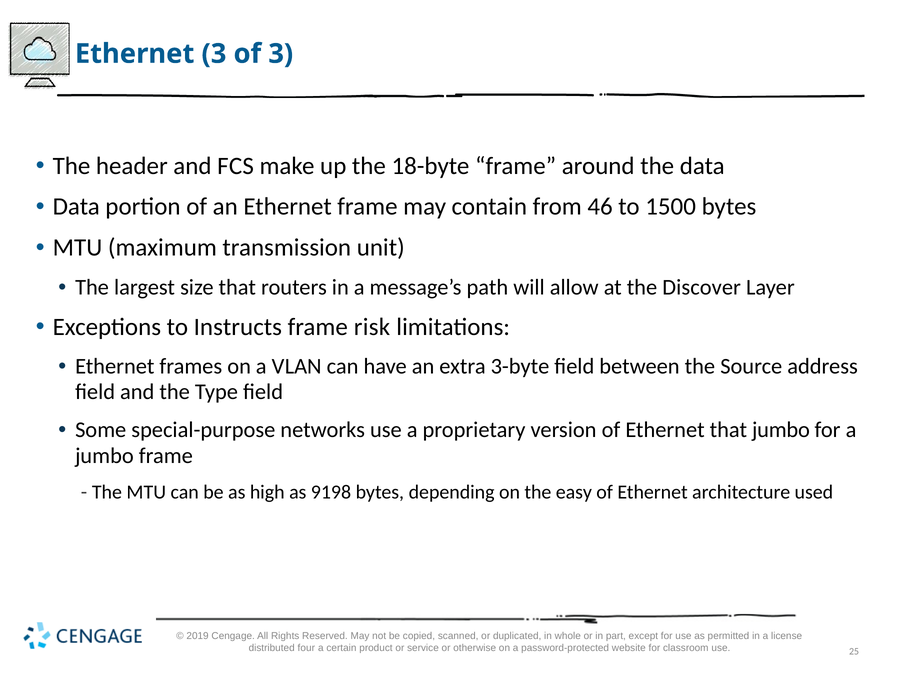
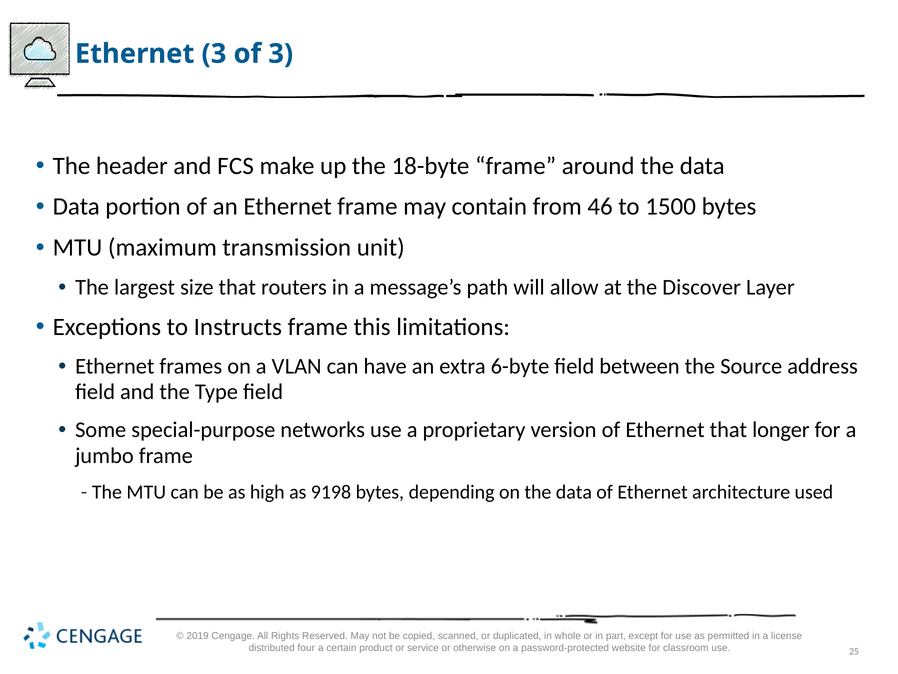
risk: risk -> this (372, 327)
3-byte: 3-byte -> 6-byte (520, 366)
that jumbo: jumbo -> longer (781, 430)
on the easy: easy -> data (574, 492)
